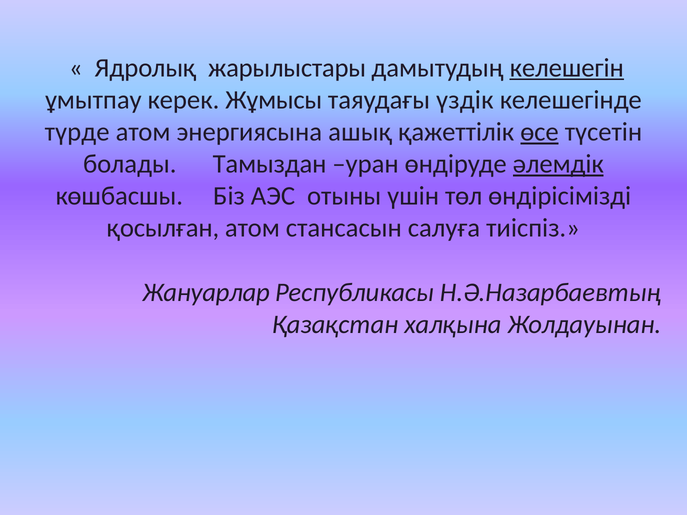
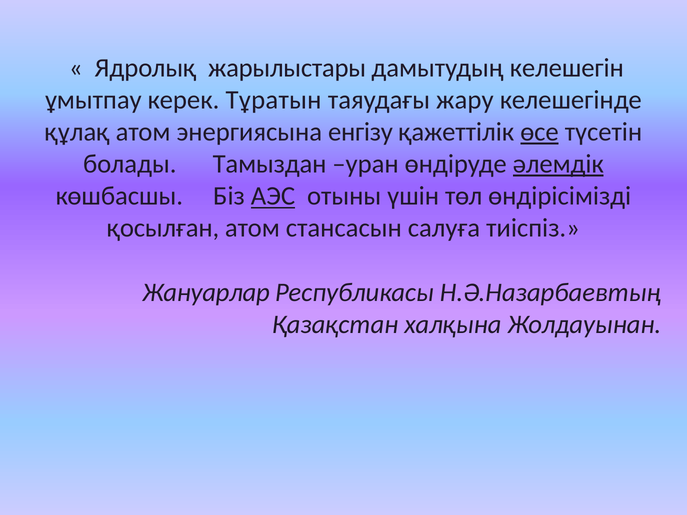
келешегін underline: present -> none (567, 68)
Жұмысы: Жұмысы -> Тұратын (274, 100)
үздік: үздік -> жару (465, 100)
түрде: түрде -> құлақ (77, 132)
ашық: ашық -> енгізу (360, 132)
АЭС underline: none -> present (273, 196)
